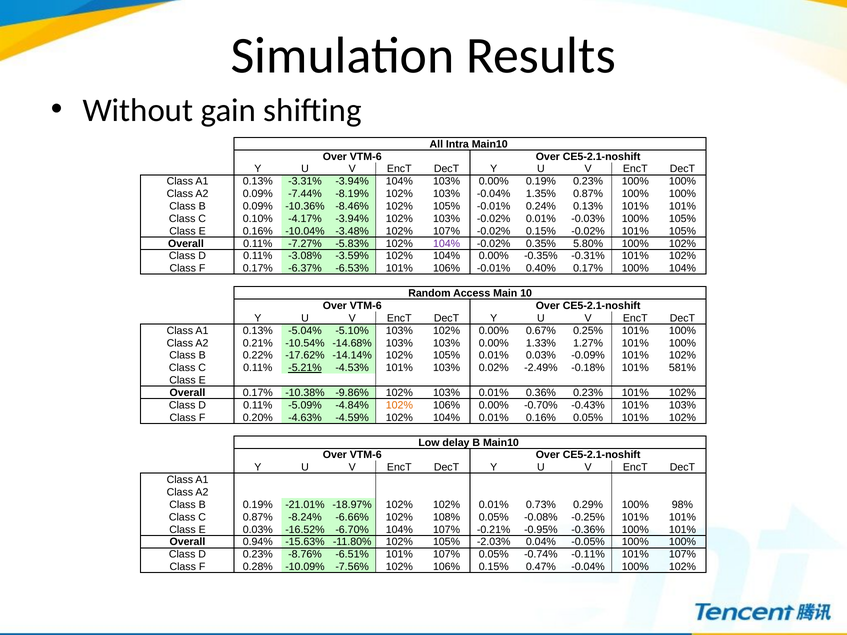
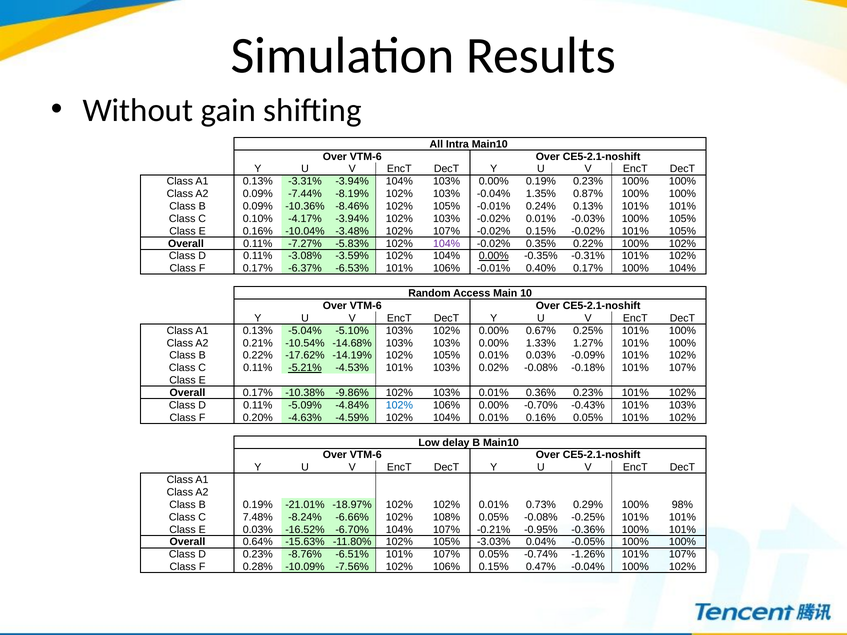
0.35% 5.80%: 5.80% -> 0.22% (588, 244)
0.00% underline: none -> present (494, 256)
-14.14%: -14.14% -> -14.19% (352, 356)
0.02% -2.49%: -2.49% -> -0.08% (541, 368)
-0.18% 101% 581%: 581% -> 107% (683, 368)
102% colour: orange -> blue (399, 405)
C 0.87%: 0.87% -> 7.48% (258, 517)
0.94%: 0.94% -> 0.64% (258, 542)
-2.03%: -2.03% -> -3.03% (494, 542)
-0.11%: -0.11% -> -1.26% (588, 555)
